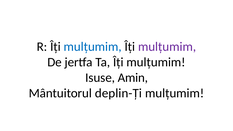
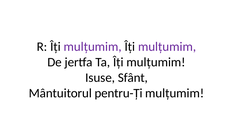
mulțumim colour: blue -> purple (93, 47)
Amin: Amin -> Sfânt (133, 78)
deplin-Ți: deplin-Ți -> pentru-Ți (119, 93)
